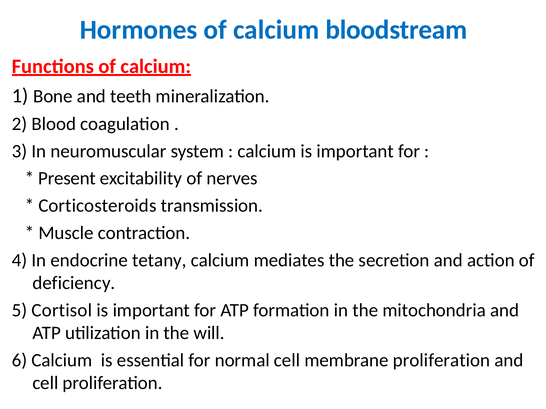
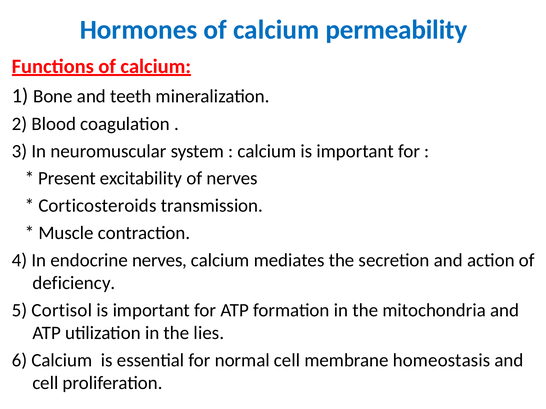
bloodstream: bloodstream -> permeability (396, 30)
endocrine tetany: tetany -> nerves (159, 260)
will: will -> lies (209, 333)
membrane proliferation: proliferation -> homeostasis (442, 361)
